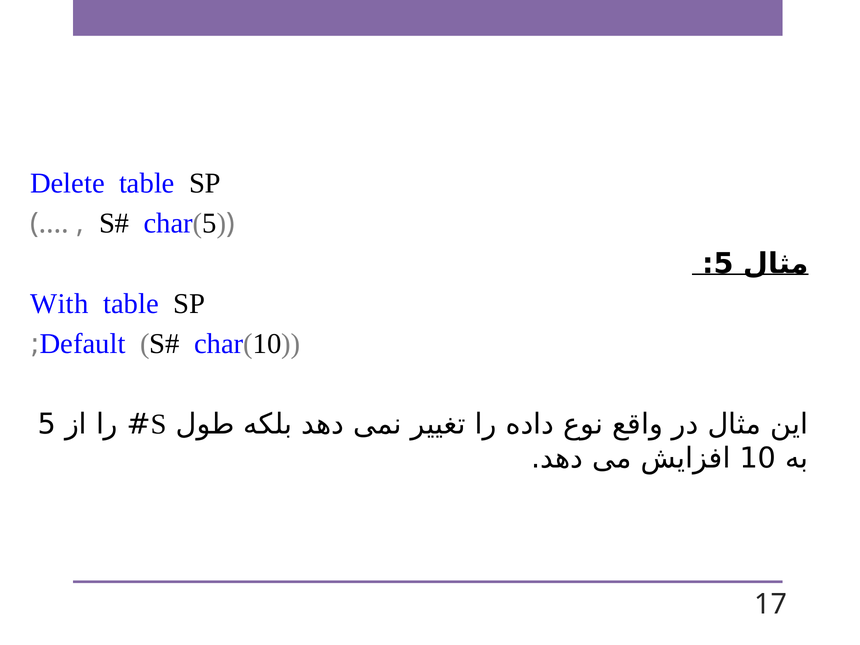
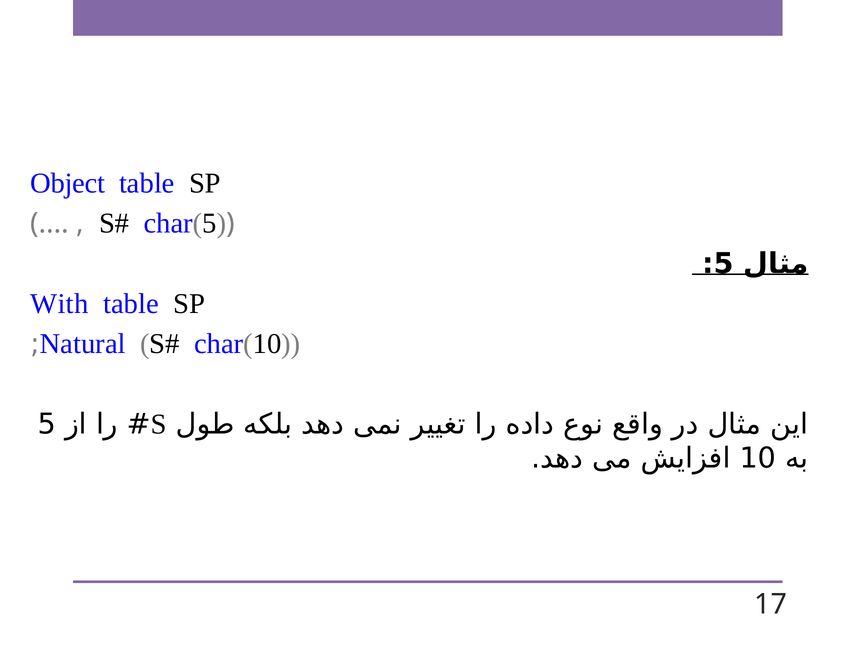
Delete: Delete -> Object (68, 183)
Default: Default -> Natural (83, 344)
